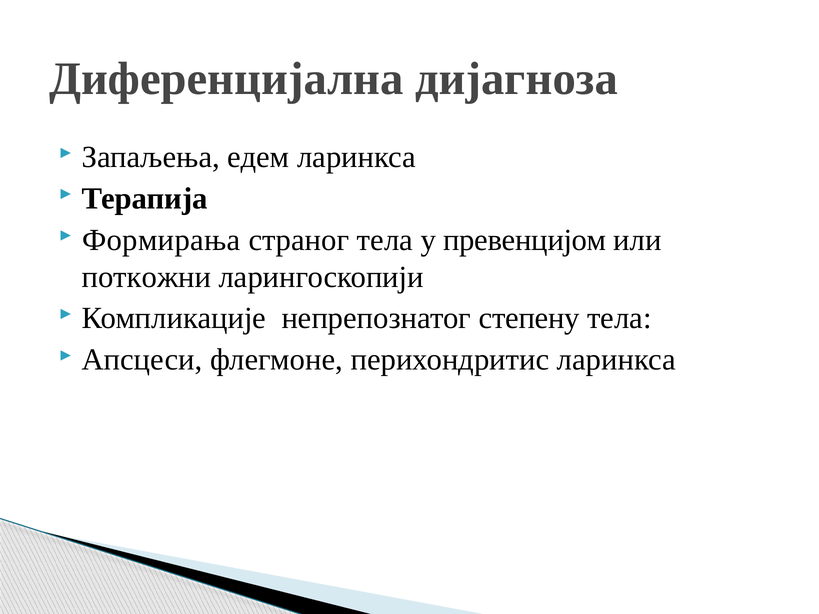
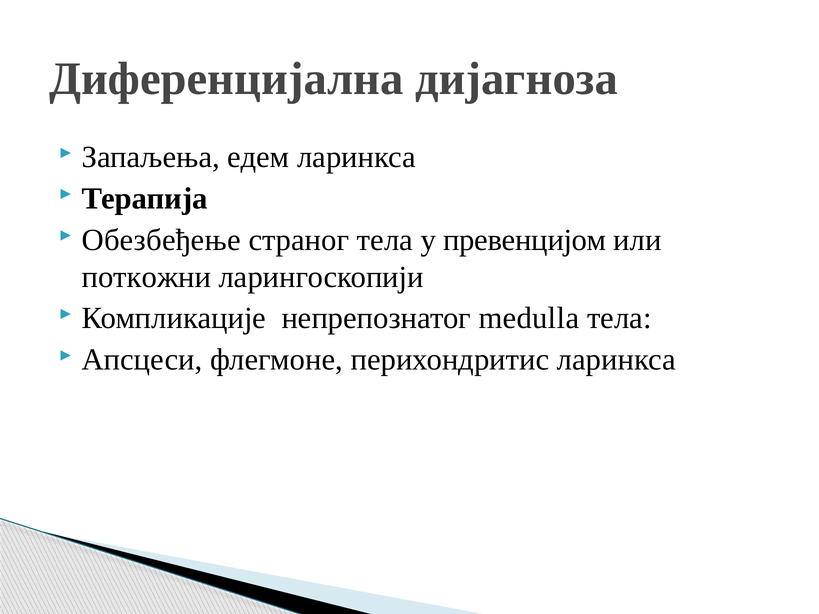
Формирања: Формирања -> Обезбеђење (161, 240)
степену: степену -> medulla (529, 318)
